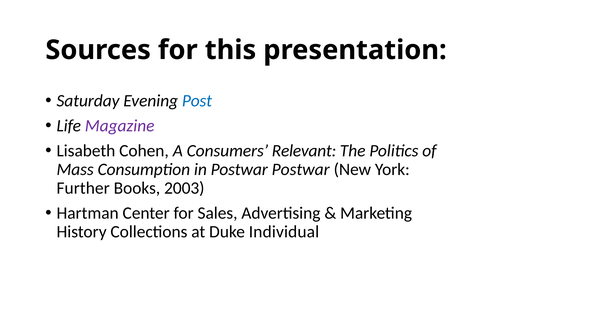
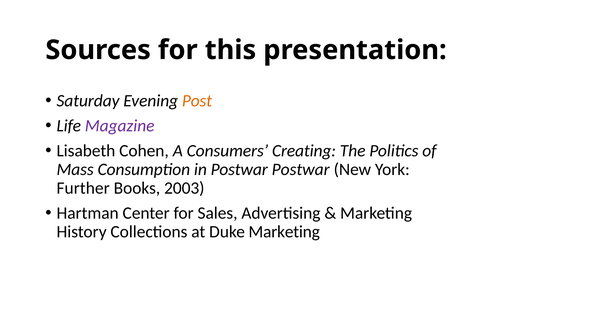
Post colour: blue -> orange (197, 101)
Relevant: Relevant -> Creating (304, 150)
Duke Individual: Individual -> Marketing (284, 232)
